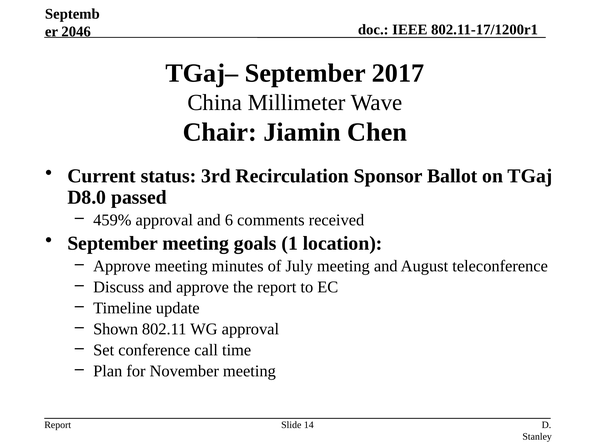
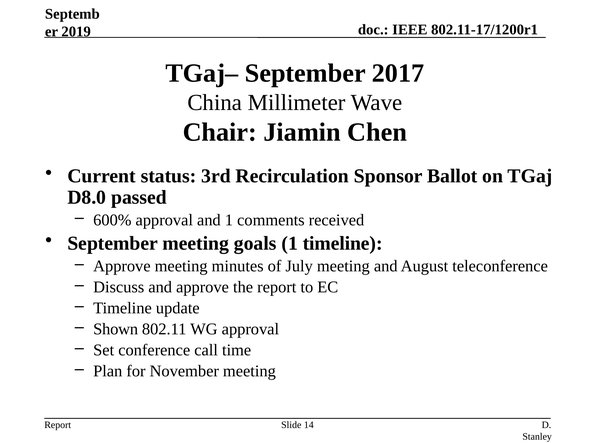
2046: 2046 -> 2019 (76, 31)
459%: 459% -> 600% (112, 220)
and 6: 6 -> 1 (229, 220)
1 location: location -> timeline (343, 243)
